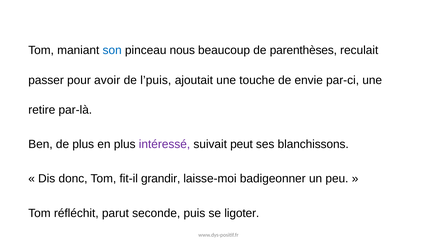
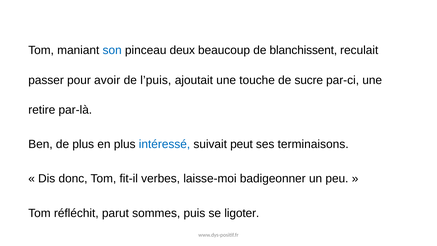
nous: nous -> deux (182, 50)
parenthèses: parenthèses -> blanchissent (303, 50)
envie: envie -> sucre (309, 80)
intéressé colour: purple -> blue (164, 144)
blanchissons: blanchissons -> terminaisons (313, 144)
grandir: grandir -> verbes (161, 179)
seconde: seconde -> sommes (156, 213)
